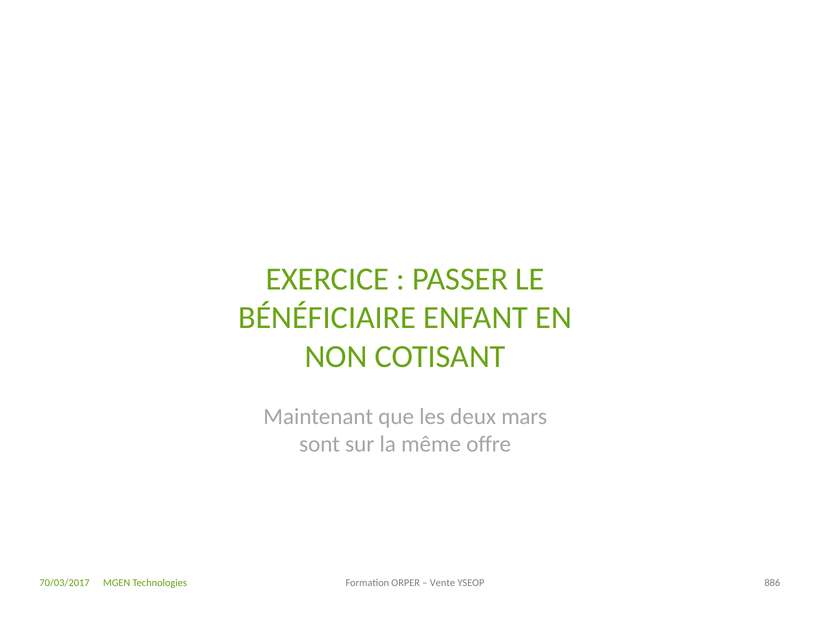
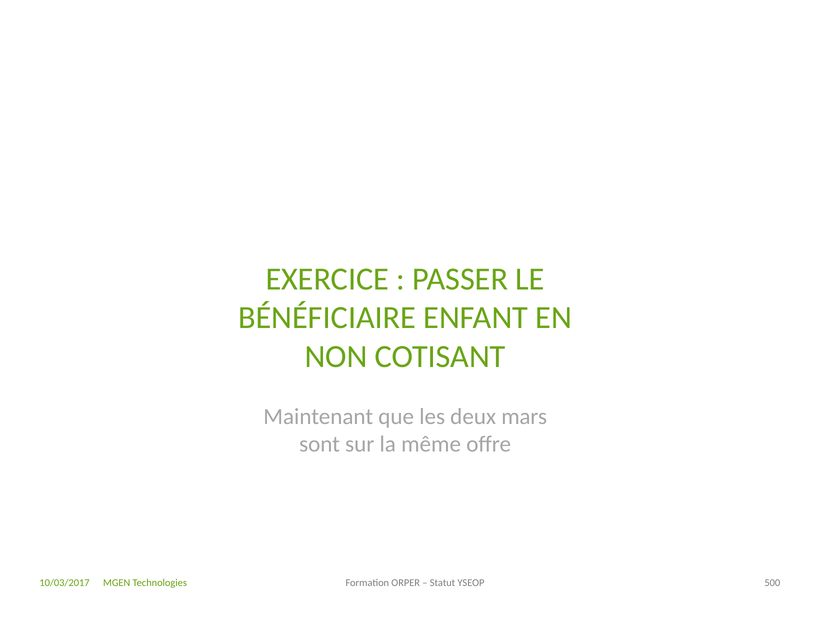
70/03/2017: 70/03/2017 -> 10/03/2017 (64, 583)
Vente: Vente -> Statut (443, 583)
886: 886 -> 500 (772, 583)
